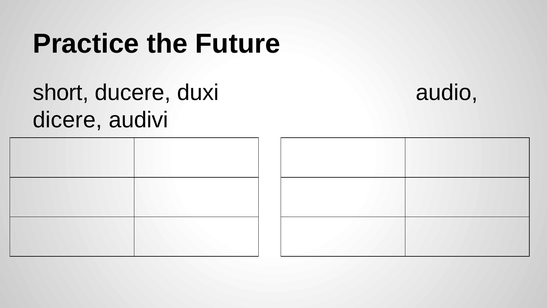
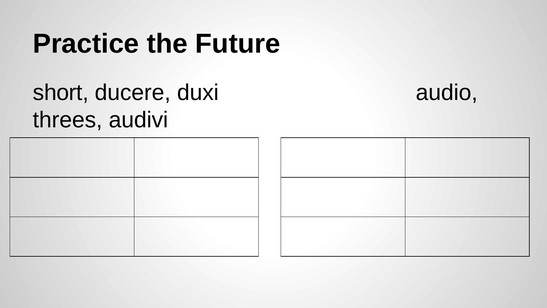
dicere: dicere -> threes (68, 120)
